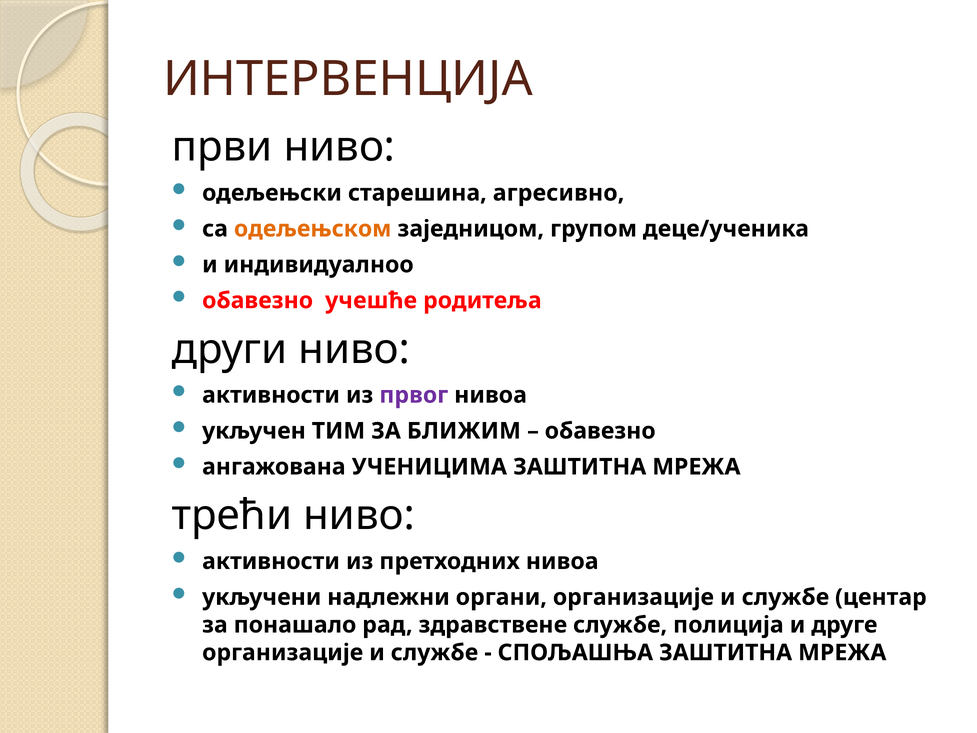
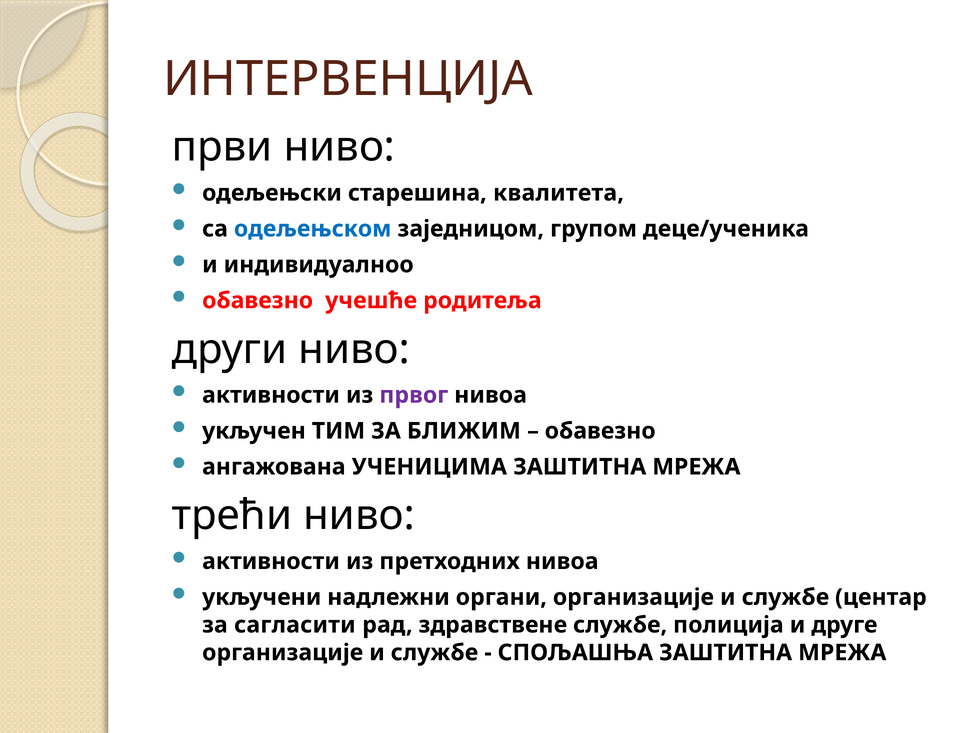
агресивно: агресивно -> квалитета (559, 193)
одељењском colour: orange -> blue (313, 229)
понашало: понашало -> сагласити (295, 625)
